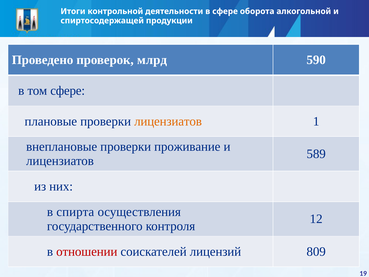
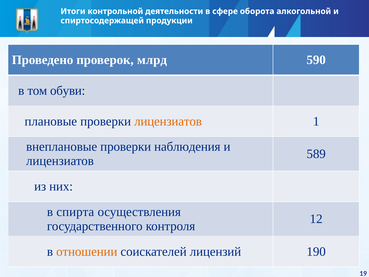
том сфере: сфере -> обуви (68, 91)
проживание: проживание -> наблюдения (187, 147)
отношении colour: red -> orange (87, 251)
809: 809 -> 190 (316, 251)
